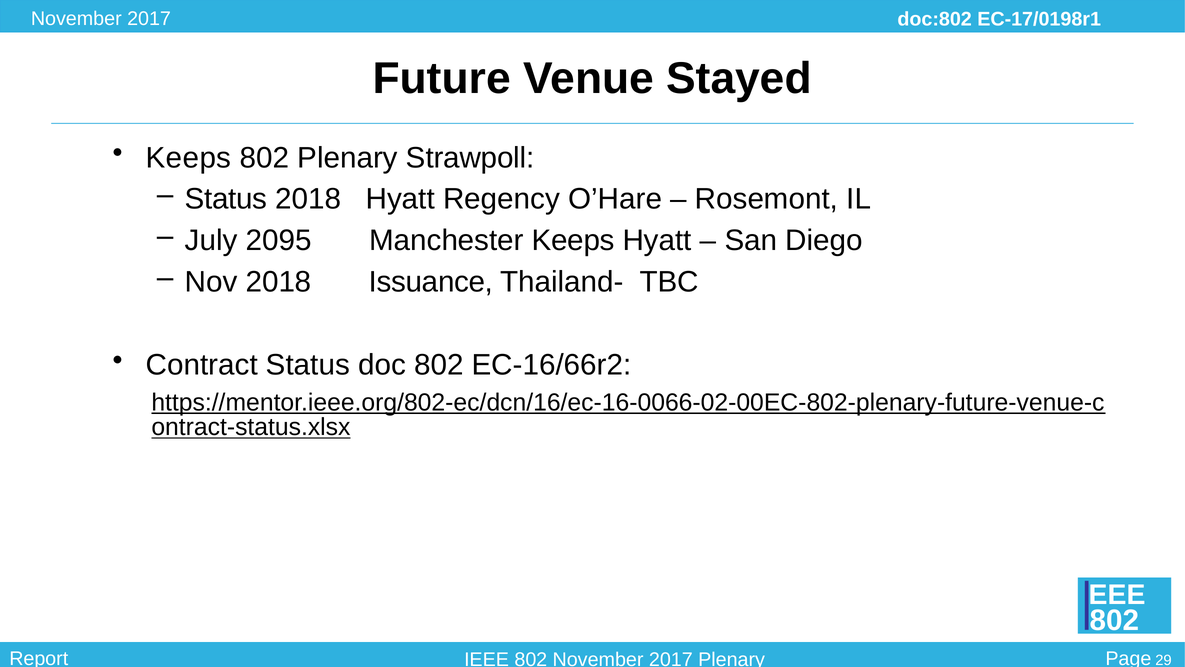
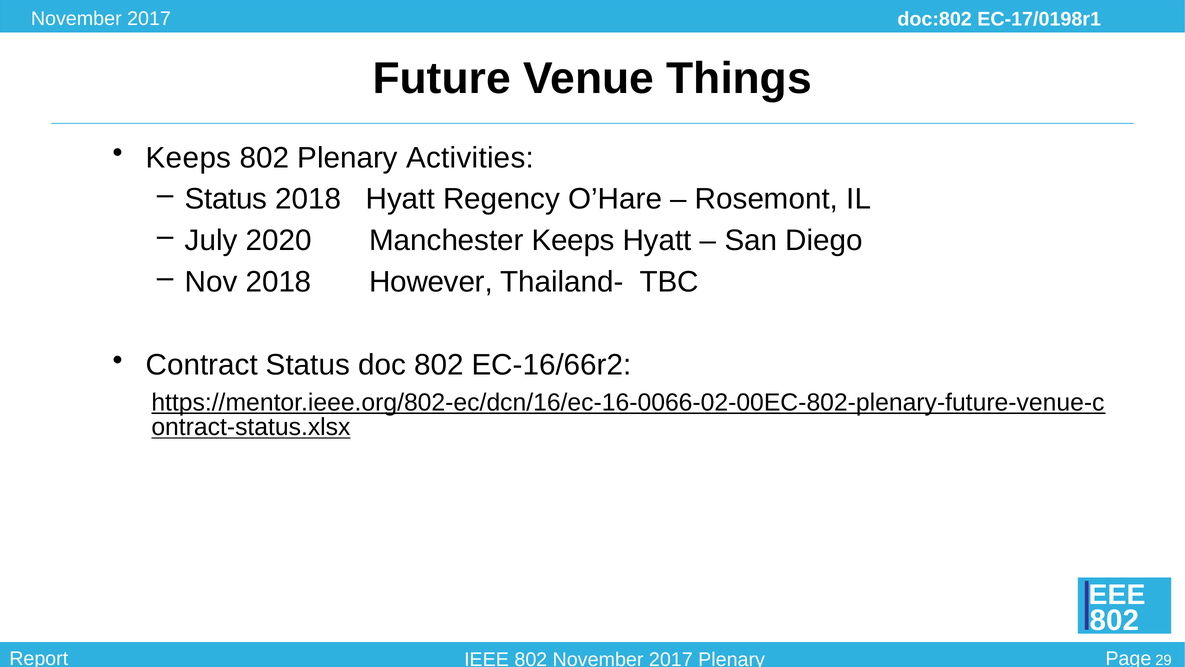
Stayed: Stayed -> Things (739, 78)
Strawpoll: Strawpoll -> Activities (470, 158)
2095: 2095 -> 2020 (279, 241)
Issuance: Issuance -> However (431, 282)
